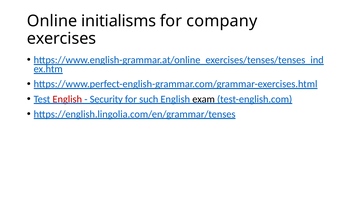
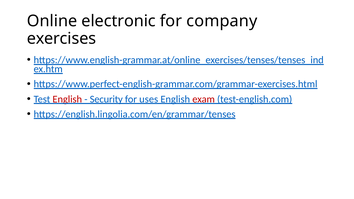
initialisms: initialisms -> electronic (119, 21)
such: such -> uses (149, 99)
exam colour: black -> red (204, 99)
